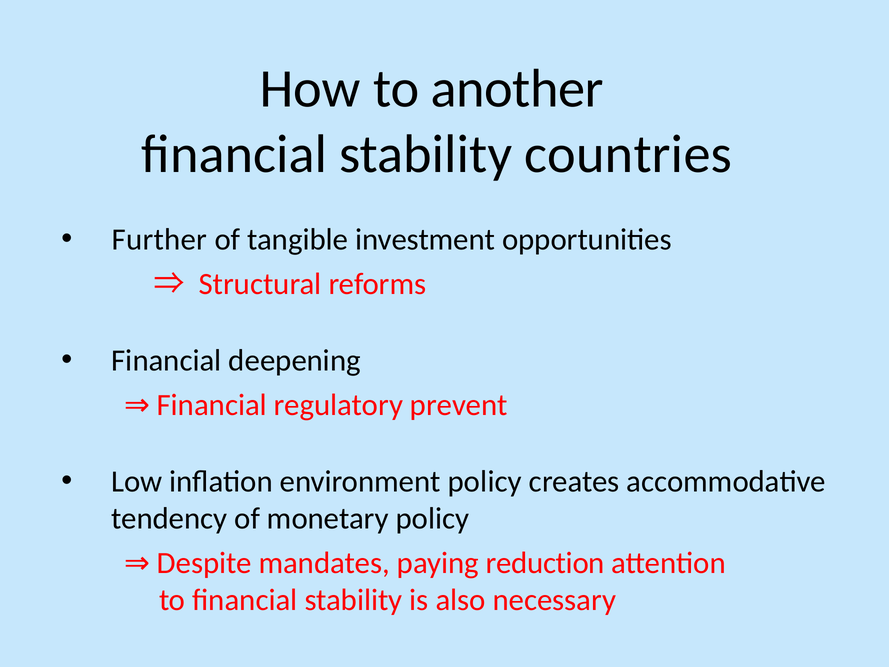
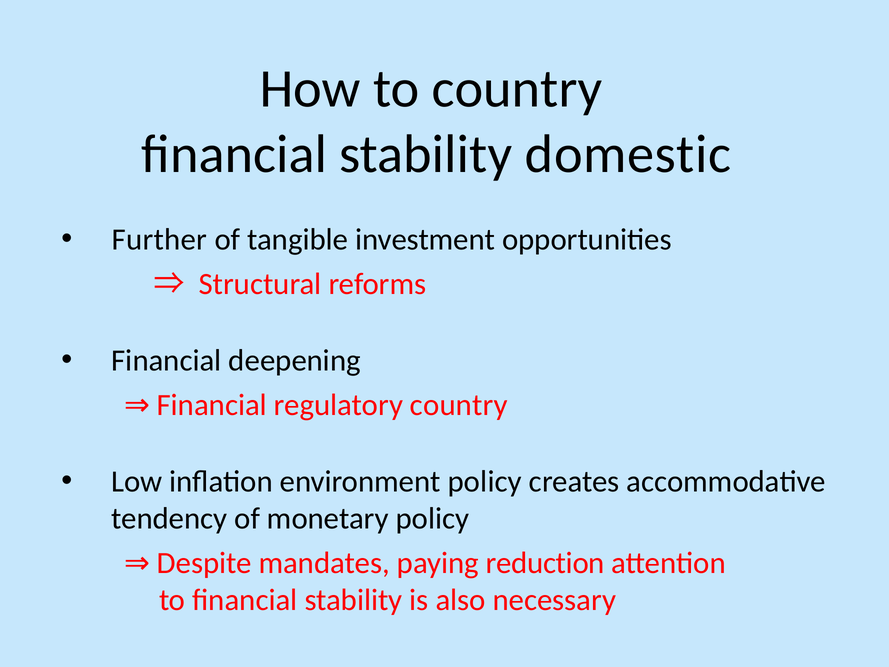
to another: another -> country (517, 89)
countries: countries -> domestic (628, 154)
regulatory prevent: prevent -> country (459, 405)
